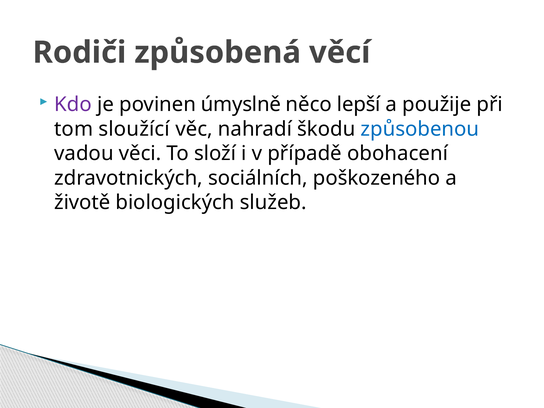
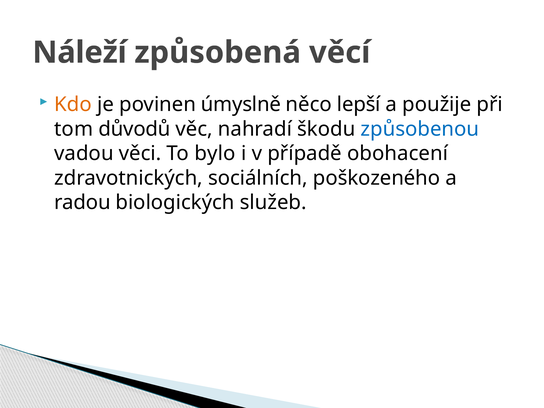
Rodiči: Rodiči -> Náleží (80, 53)
Kdo colour: purple -> orange (73, 104)
sloužící: sloužící -> důvodů (134, 129)
složí: složí -> bylo (215, 153)
životě: životě -> radou (82, 202)
